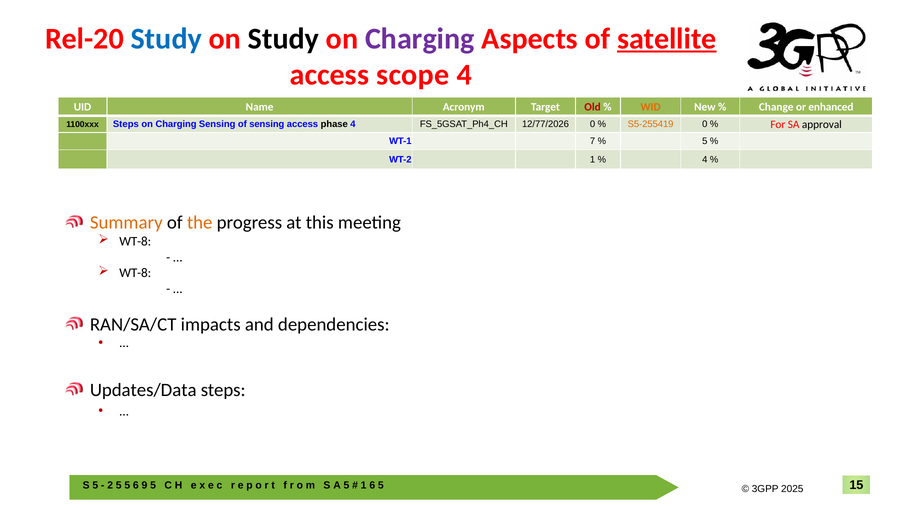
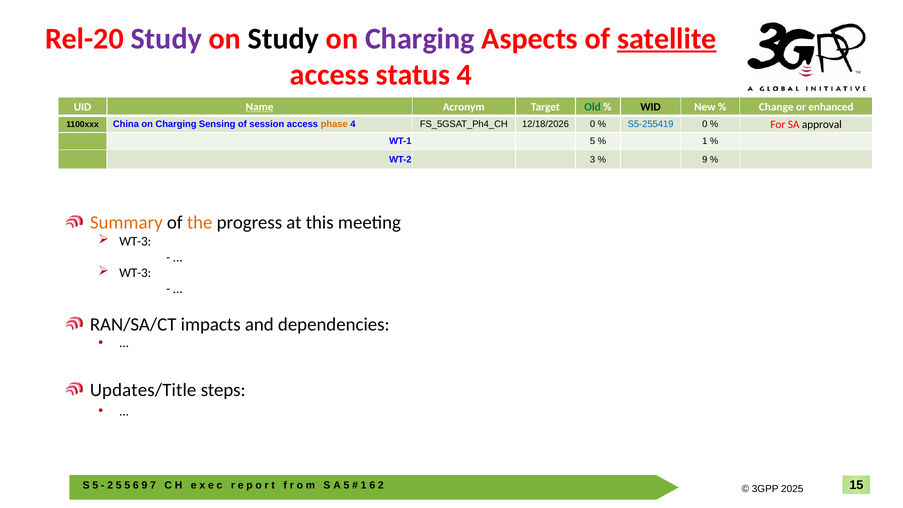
Study colour: blue -> purple (166, 39)
scope: scope -> status (413, 75)
Name underline: none -> present (260, 107)
Old colour: red -> green (593, 107)
WID colour: orange -> black (651, 107)
1100xxx Steps: Steps -> China (126, 124)
of sensing: sensing -> session (267, 124)
phase colour: black -> orange (334, 124)
12/77/2026: 12/77/2026 -> 12/18/2026 (545, 124)
S5-255419 colour: orange -> blue (651, 124)
WT-1 7: 7 -> 5 (593, 141)
5: 5 -> 1 (705, 141)
WT-2 1: 1 -> 3 (593, 159)
4: 4 -> 9 (705, 159)
WT-8: WT-8 -> WT-3 (135, 241)
WT-8: WT-8 -> WT-3 (135, 273)
Updates/Data: Updates/Data -> Updates/Title (143, 390)
5: 5 -> 7 (153, 485)
5: 5 -> 2 (381, 485)
